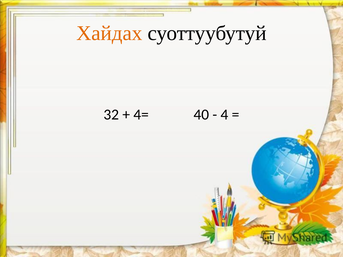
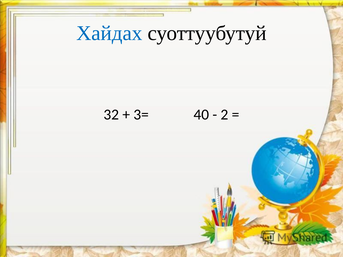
Хайдах colour: orange -> blue (109, 33)
4=: 4= -> 3= (141, 115)
4: 4 -> 2 (224, 115)
